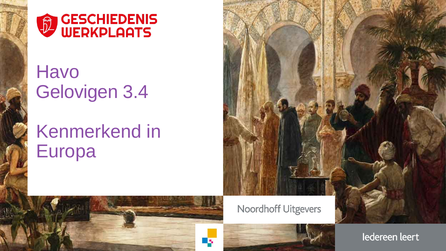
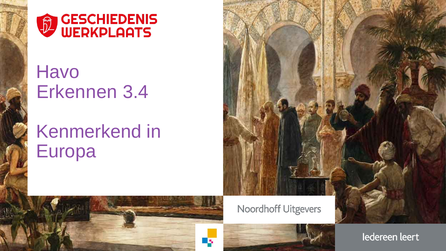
Gelovigen: Gelovigen -> Erkennen (77, 92)
